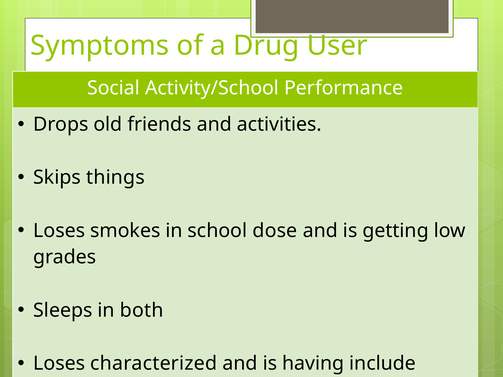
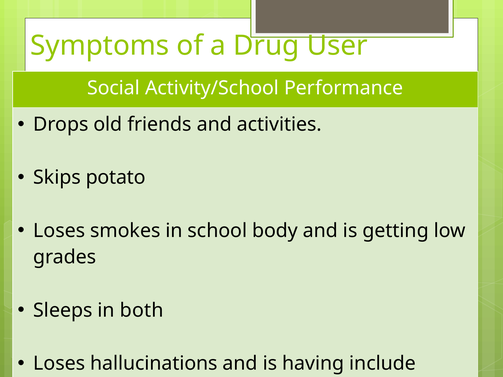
Skips things: things -> potato (116, 178)
dose: dose -> body (275, 231)
characterized: characterized -> hallucinations (154, 364)
